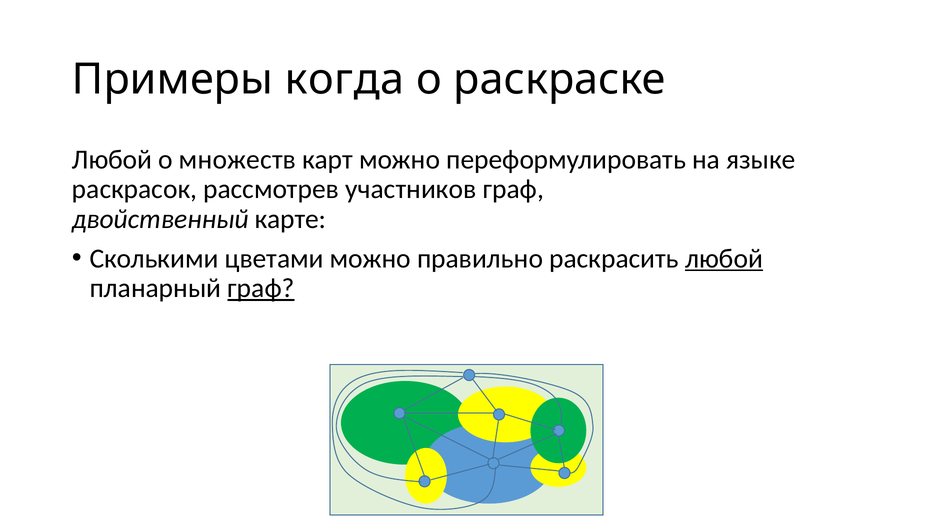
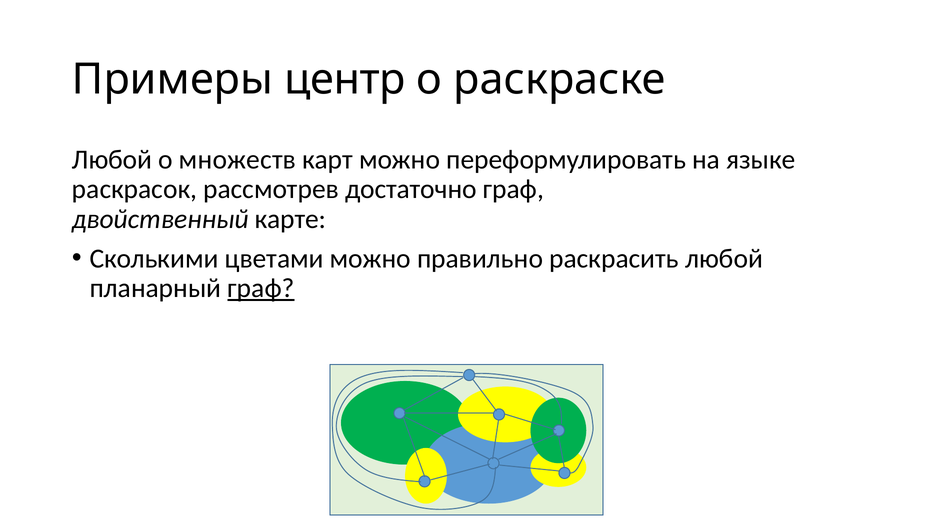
когда: когда -> центр (345, 79)
участников: участников -> достаточно (411, 189)
любой underline: present -> none (724, 258)
